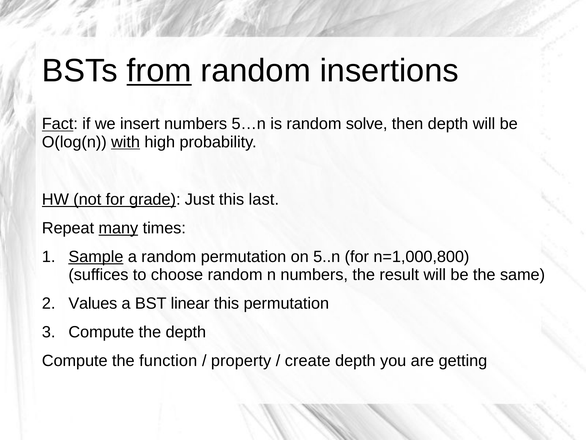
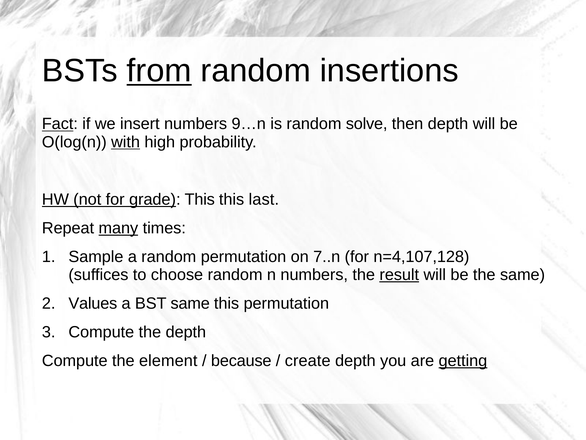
5…n: 5…n -> 9…n (249, 124)
grade Just: Just -> This (200, 199)
Sample underline: present -> none (96, 256)
5..n: 5..n -> 7..n (327, 256)
n=1,000,800: n=1,000,800 -> n=4,107,128 (421, 256)
result underline: none -> present (399, 275)
BST linear: linear -> same (190, 303)
function: function -> element (168, 360)
property: property -> because (241, 360)
getting underline: none -> present (463, 360)
